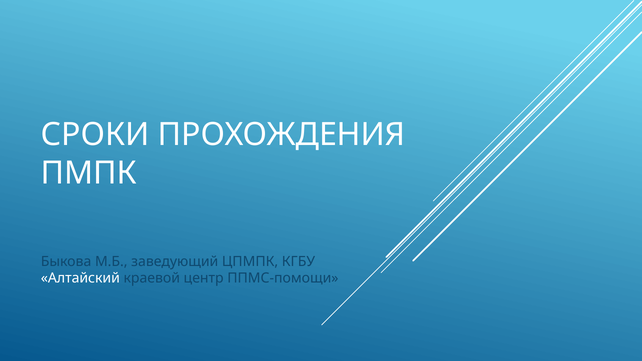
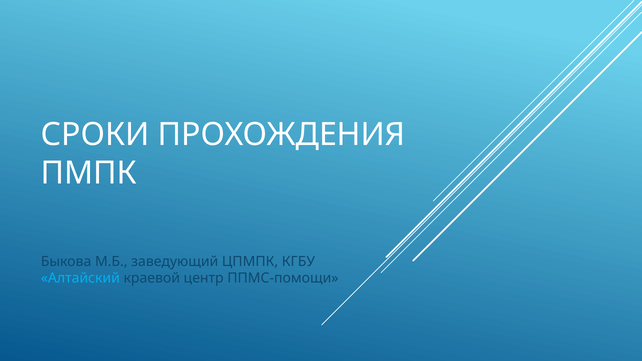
Алтайский colour: white -> light blue (80, 278)
